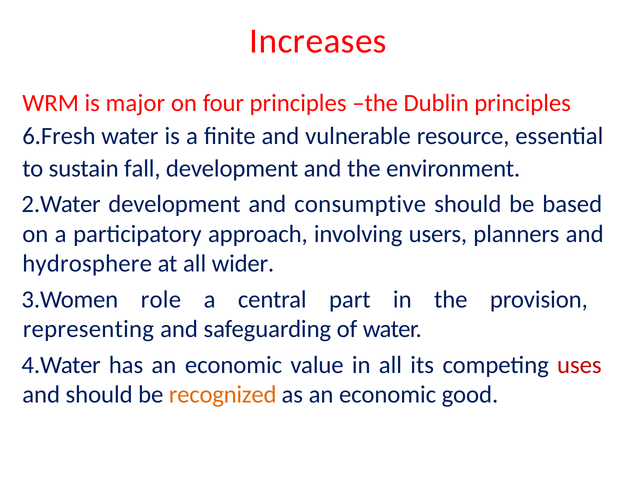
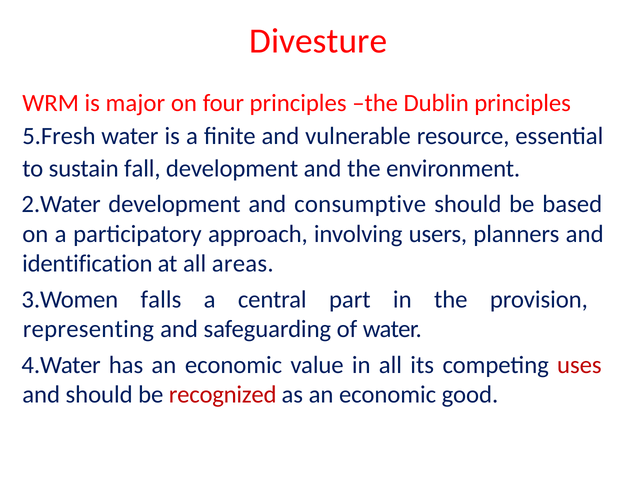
Increases: Increases -> Divesture (318, 41)
6.Fresh: 6.Fresh -> 5.Fresh (59, 136)
hydrosphere: hydrosphere -> identification (87, 264)
wider: wider -> areas (243, 264)
role: role -> falls (161, 299)
recognized colour: orange -> red (223, 395)
